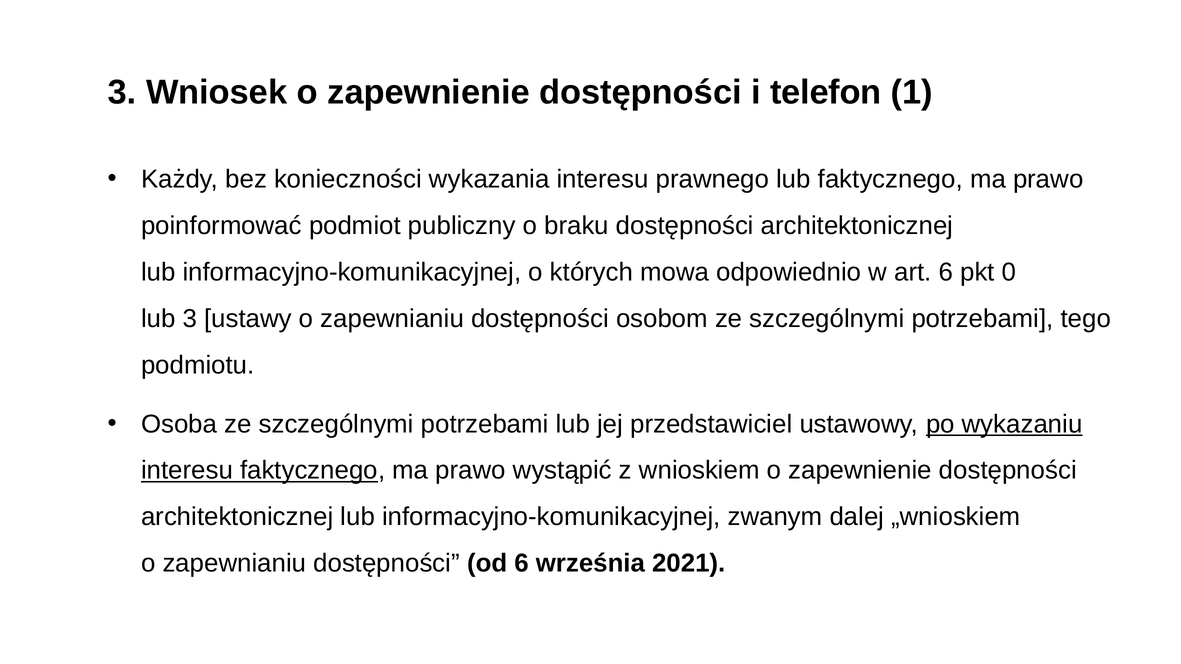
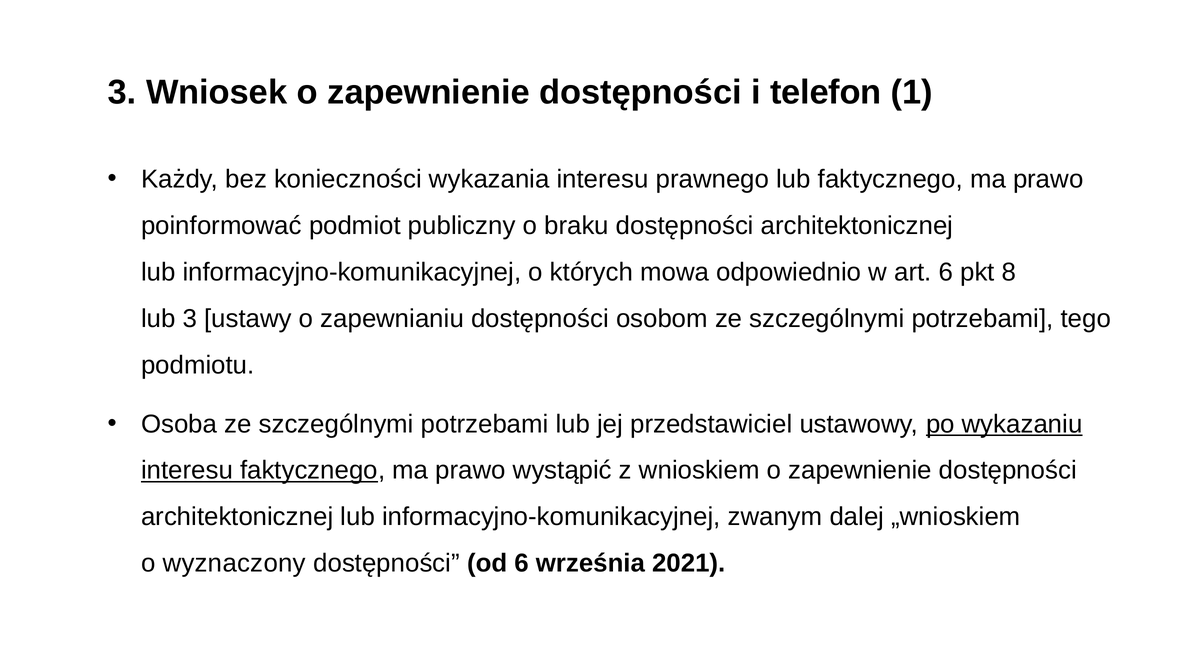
0: 0 -> 8 (1009, 272)
zapewnianiu: zapewnianiu -> wyznaczony (234, 564)
